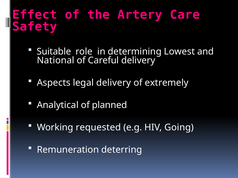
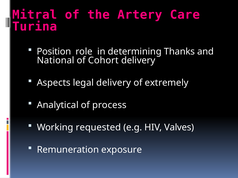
Effect: Effect -> Mitral (35, 15)
Safety: Safety -> Turina (35, 27)
Suitable: Suitable -> Position (54, 52)
Lowest: Lowest -> Thanks (179, 52)
Careful: Careful -> Cohort (103, 61)
planned: planned -> process (109, 105)
Going: Going -> Valves (179, 128)
deterring: deterring -> exposure (122, 150)
